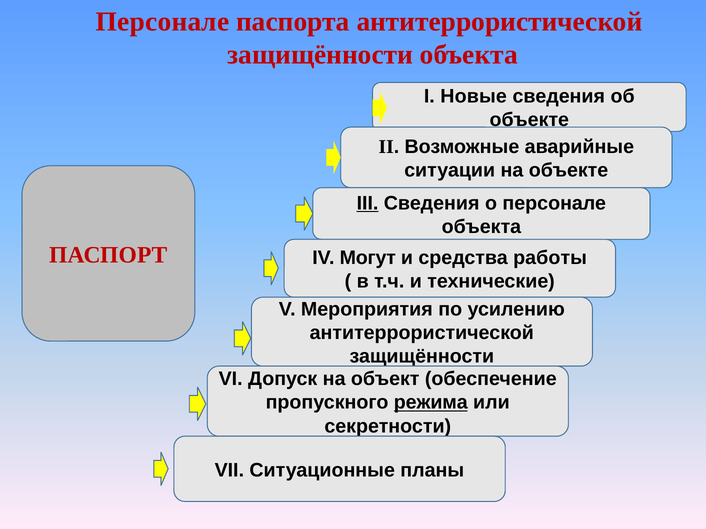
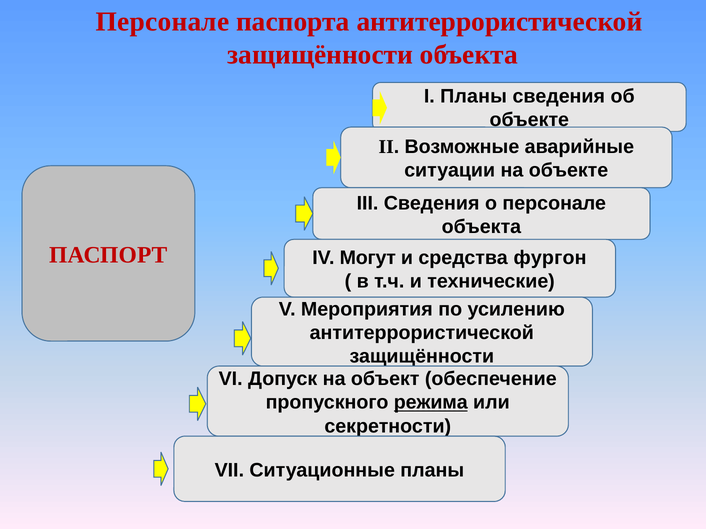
I Новые: Новые -> Планы (474, 97)
III underline: present -> none (368, 203)
работы: работы -> фургон (550, 258)
